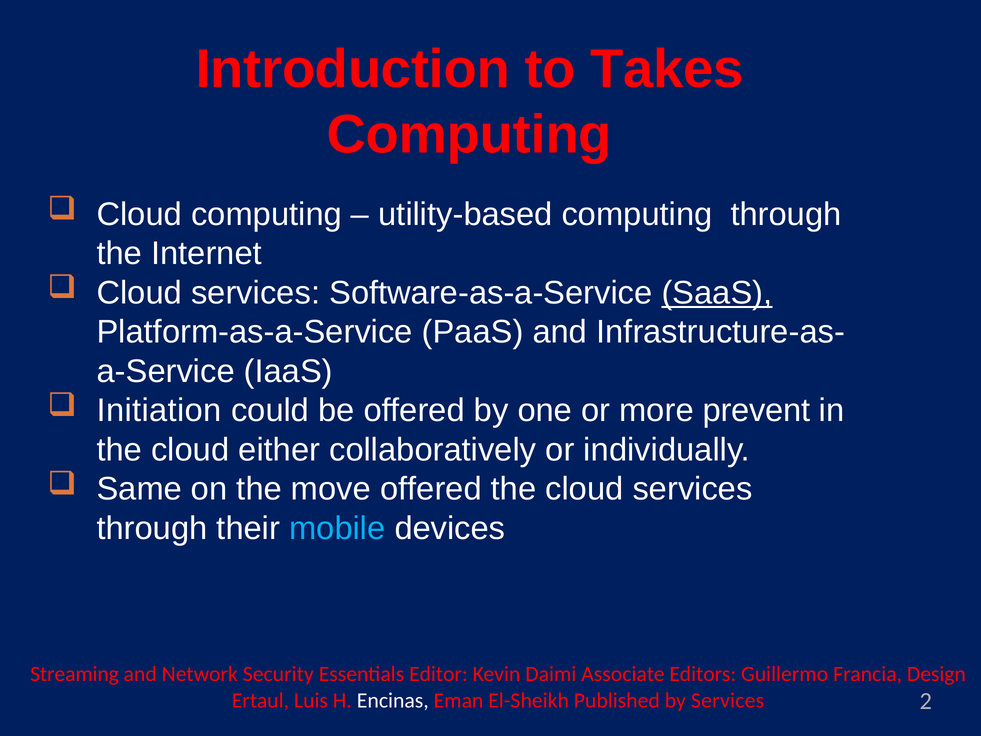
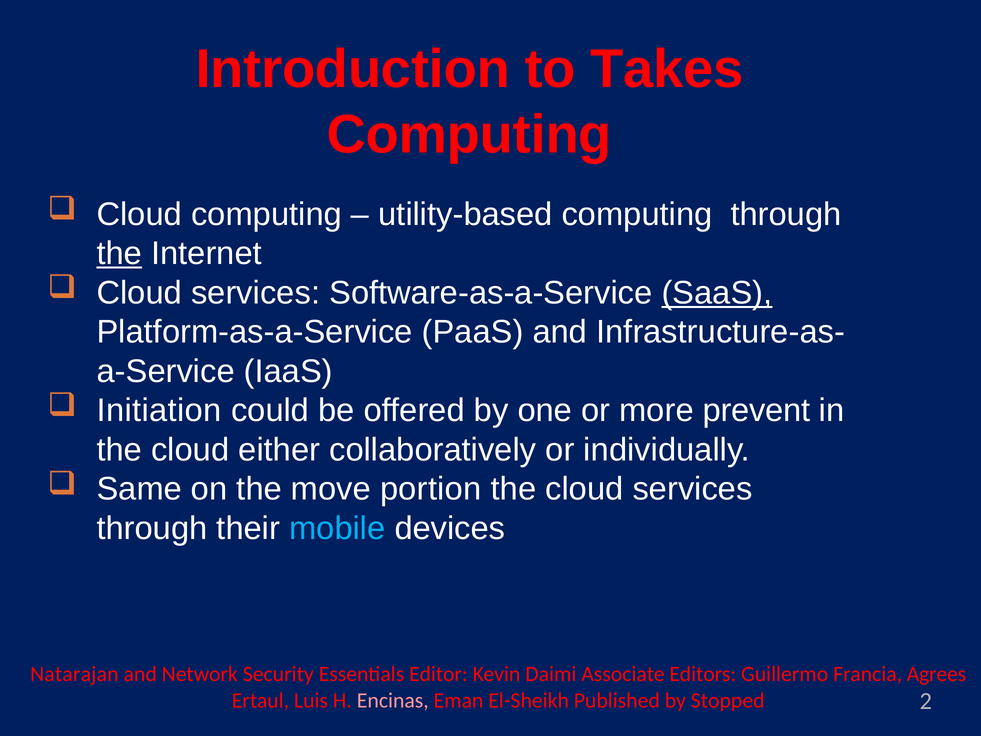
the underline: none -> present (119, 253)
move offered: offered -> portion (431, 489)
Streaming: Streaming -> Natarajan (74, 674)
Design: Design -> Agrees (936, 674)
Encinas colour: white -> pink (393, 700)
by Services: Services -> Stopped (728, 700)
